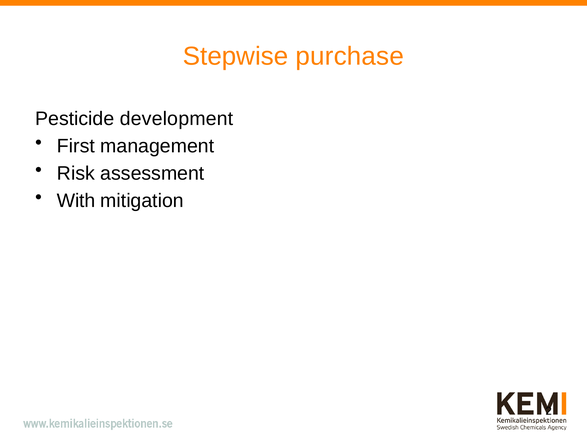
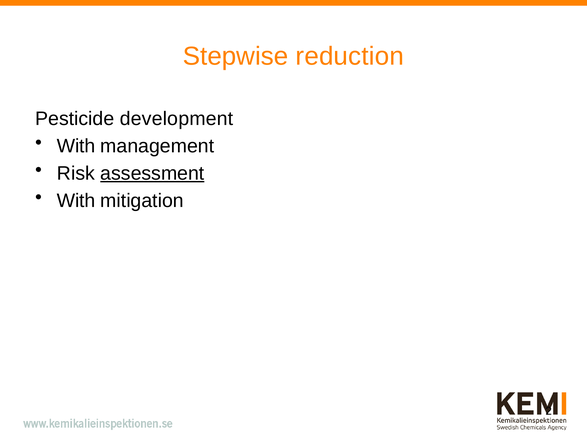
purchase: purchase -> reduction (350, 56)
First: First -> With (76, 146)
assessment underline: none -> present (152, 173)
